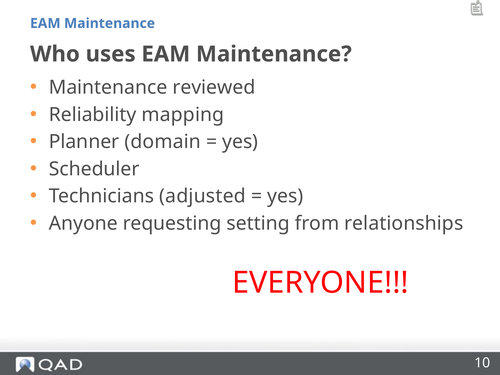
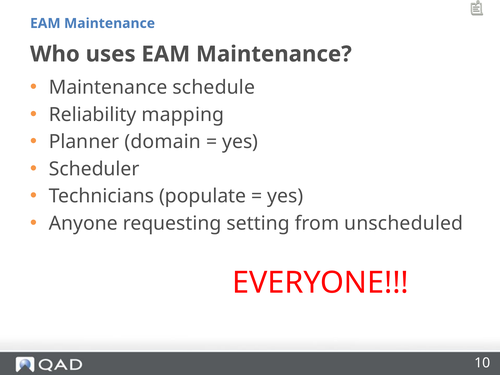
reviewed: reviewed -> schedule (214, 87)
adjusted: adjusted -> populate (203, 196)
relationships: relationships -> unscheduled (404, 223)
